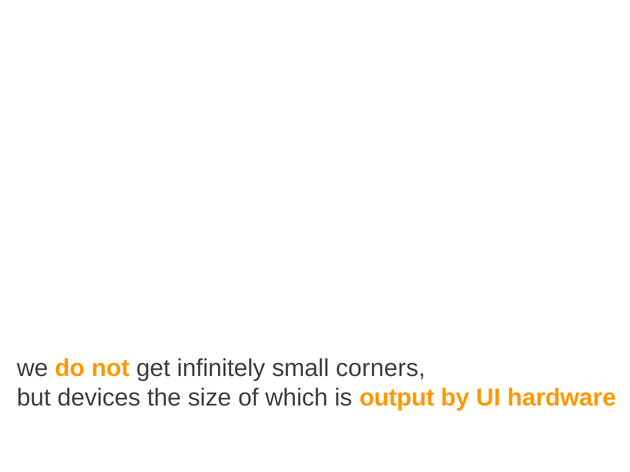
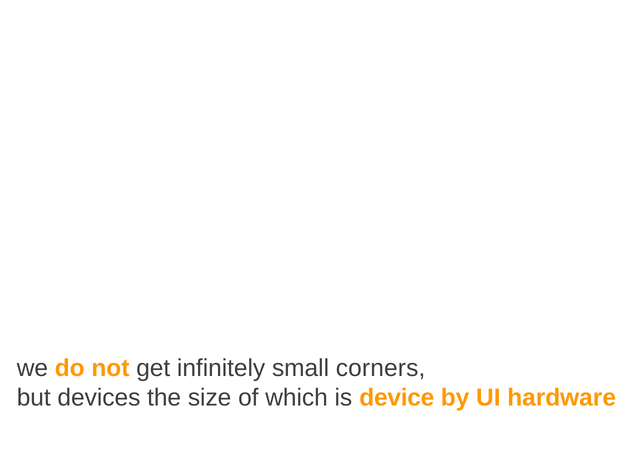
output: output -> device (397, 398)
